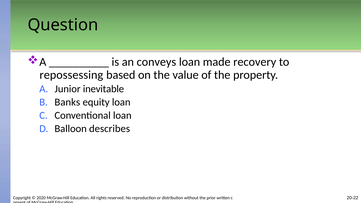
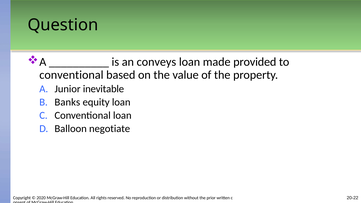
recovery: recovery -> provided (255, 62)
repossessing: repossessing -> conventional (71, 75)
describes: describes -> negotiate (110, 129)
